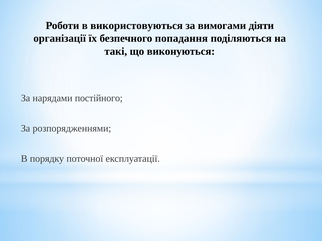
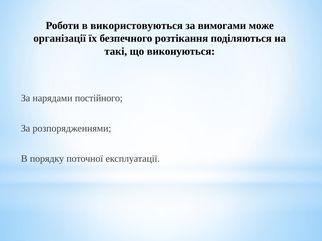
діяти: діяти -> може (261, 26)
попадання: попадання -> розтікання (181, 38)
